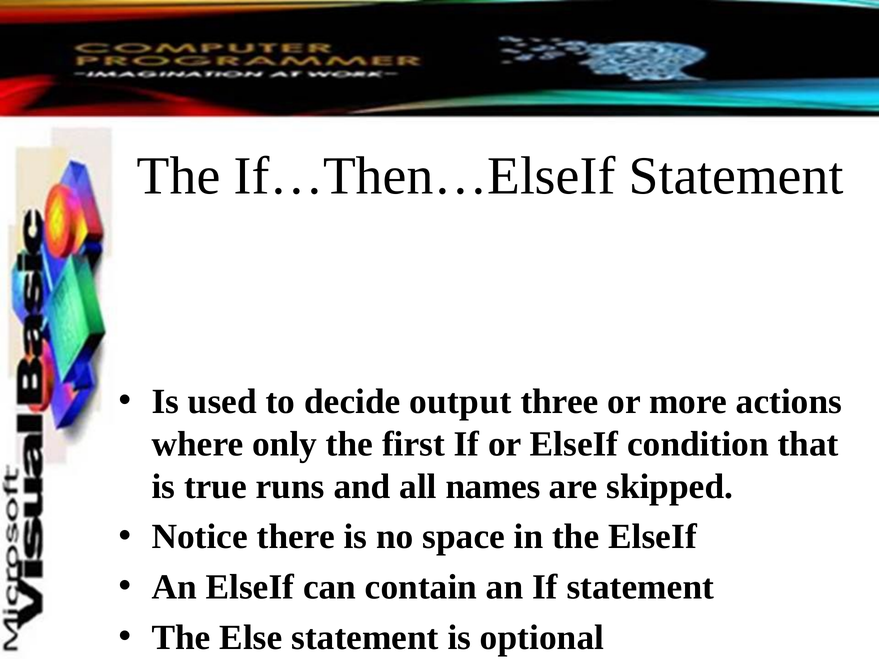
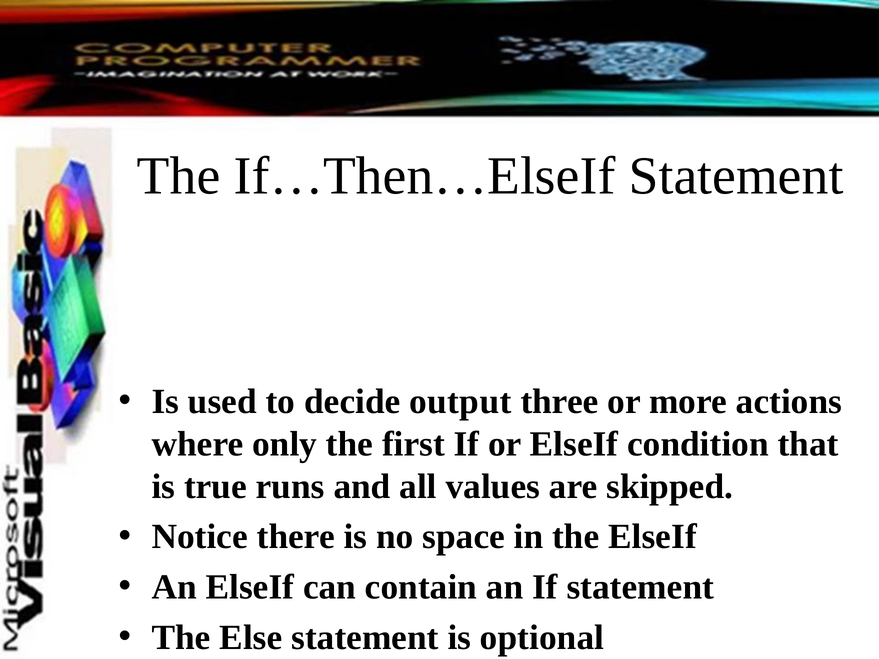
names: names -> values (493, 487)
